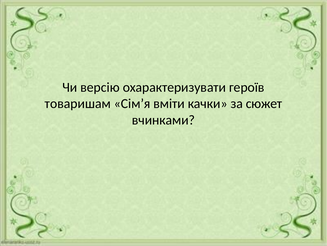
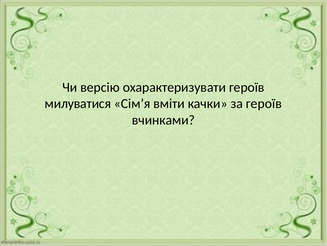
товаришам: товаришам -> милуватися (78, 103)
за сюжет: сюжет -> героїв (264, 103)
